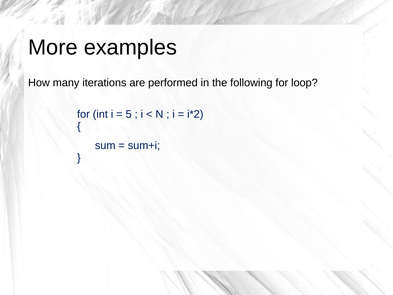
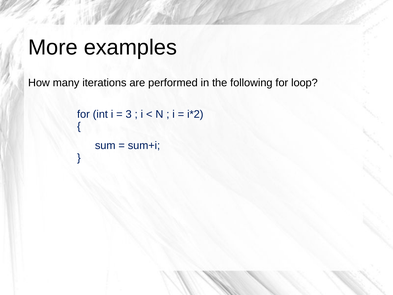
5: 5 -> 3 (129, 114)
